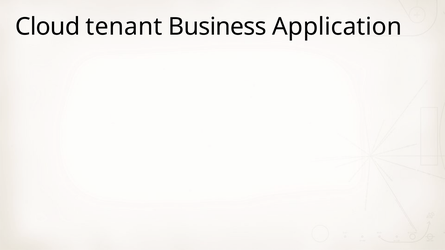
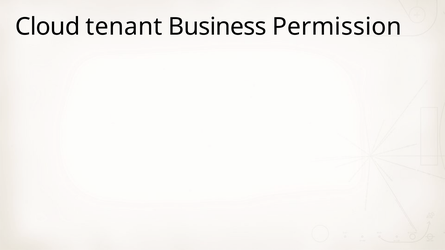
Application: Application -> Permission (337, 27)
